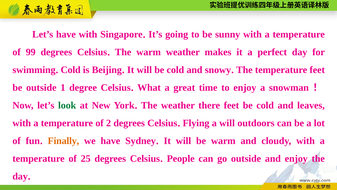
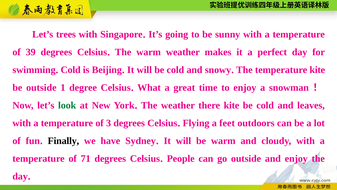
Let’s have: have -> trees (66, 34)
99: 99 -> 39 (31, 52)
temperature feet: feet -> kite (317, 70)
there feet: feet -> kite (231, 105)
2: 2 -> 3 (109, 123)
a will: will -> feet (227, 123)
Finally colour: orange -> black (63, 141)
25: 25 -> 71 (86, 158)
